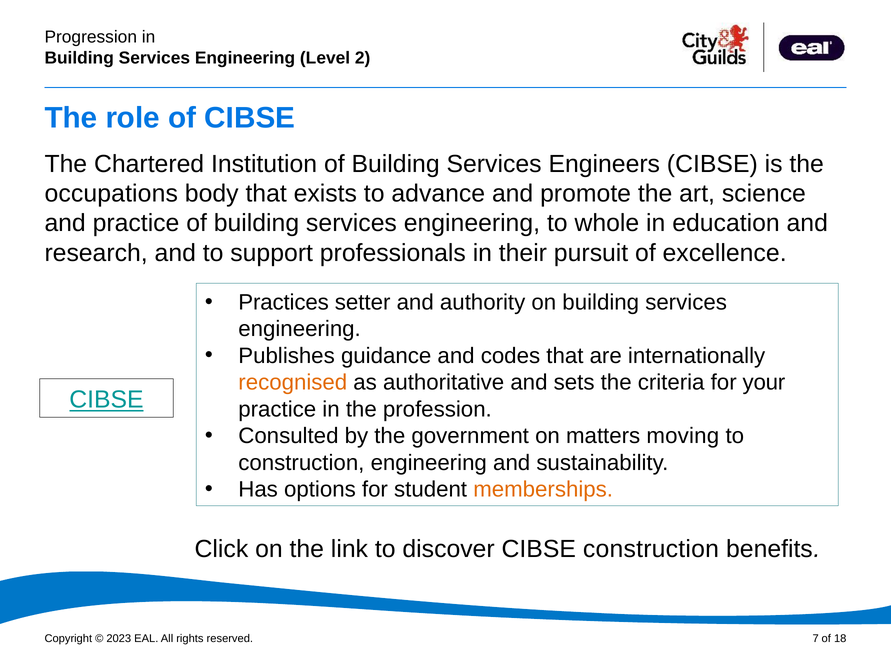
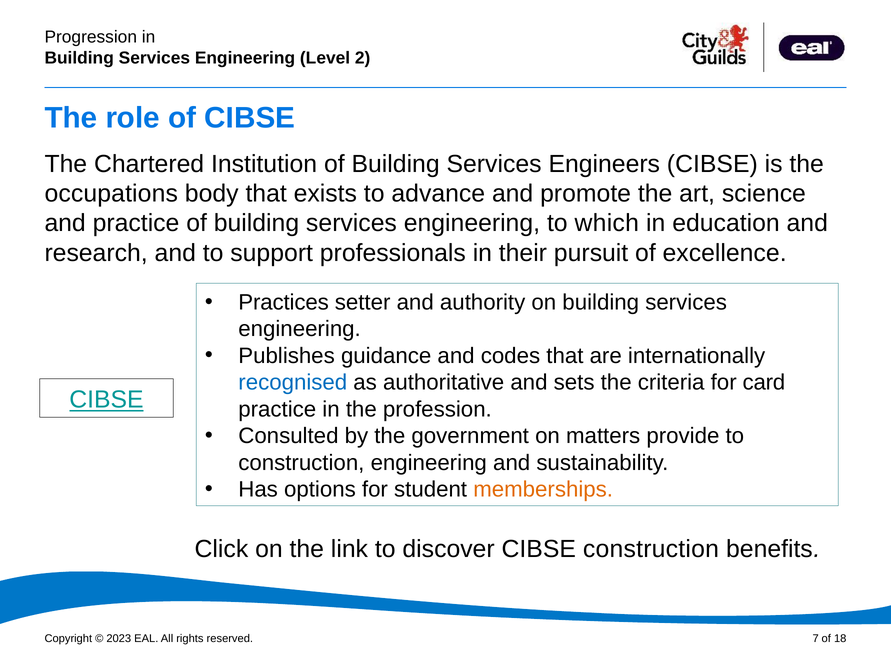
whole: whole -> which (607, 223)
recognised colour: orange -> blue (293, 383)
your: your -> card (764, 383)
moving: moving -> provide (683, 436)
